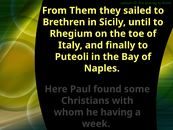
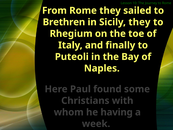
From Them: Them -> Rome (83, 11)
Sicily until: until -> they (139, 22)
